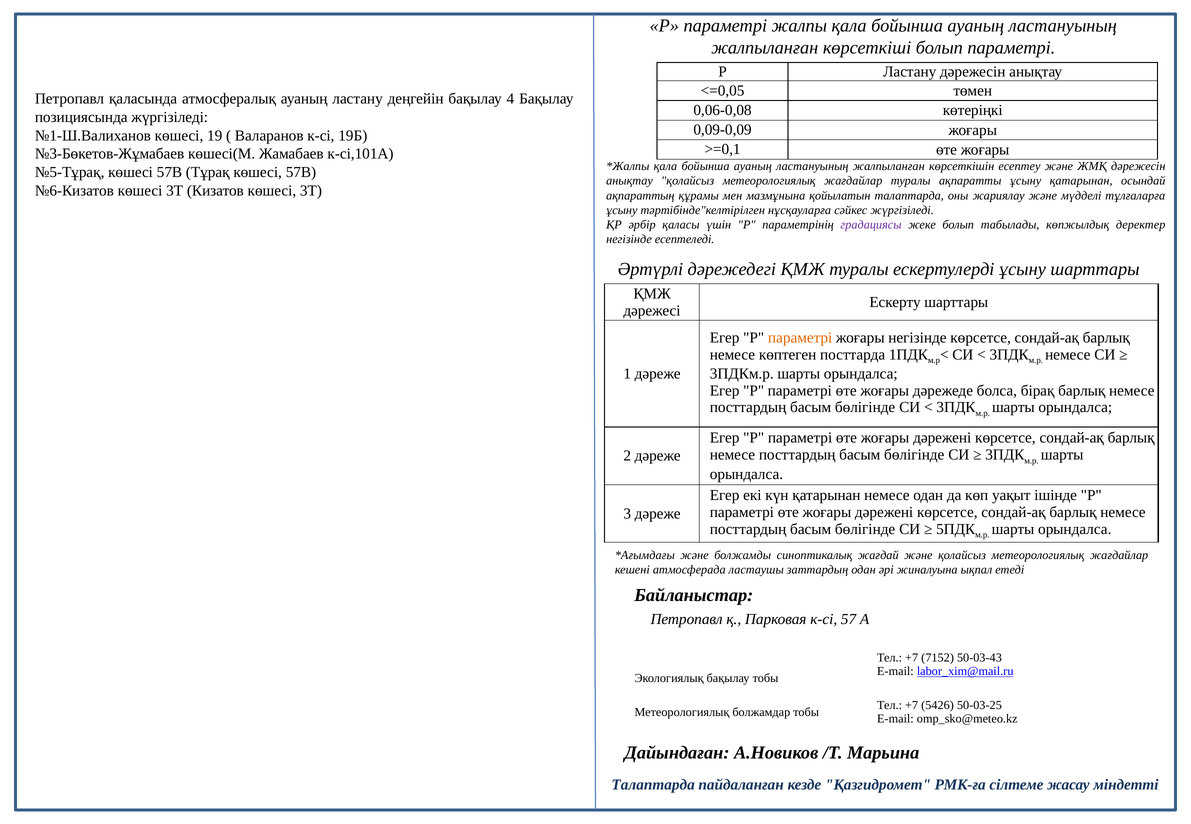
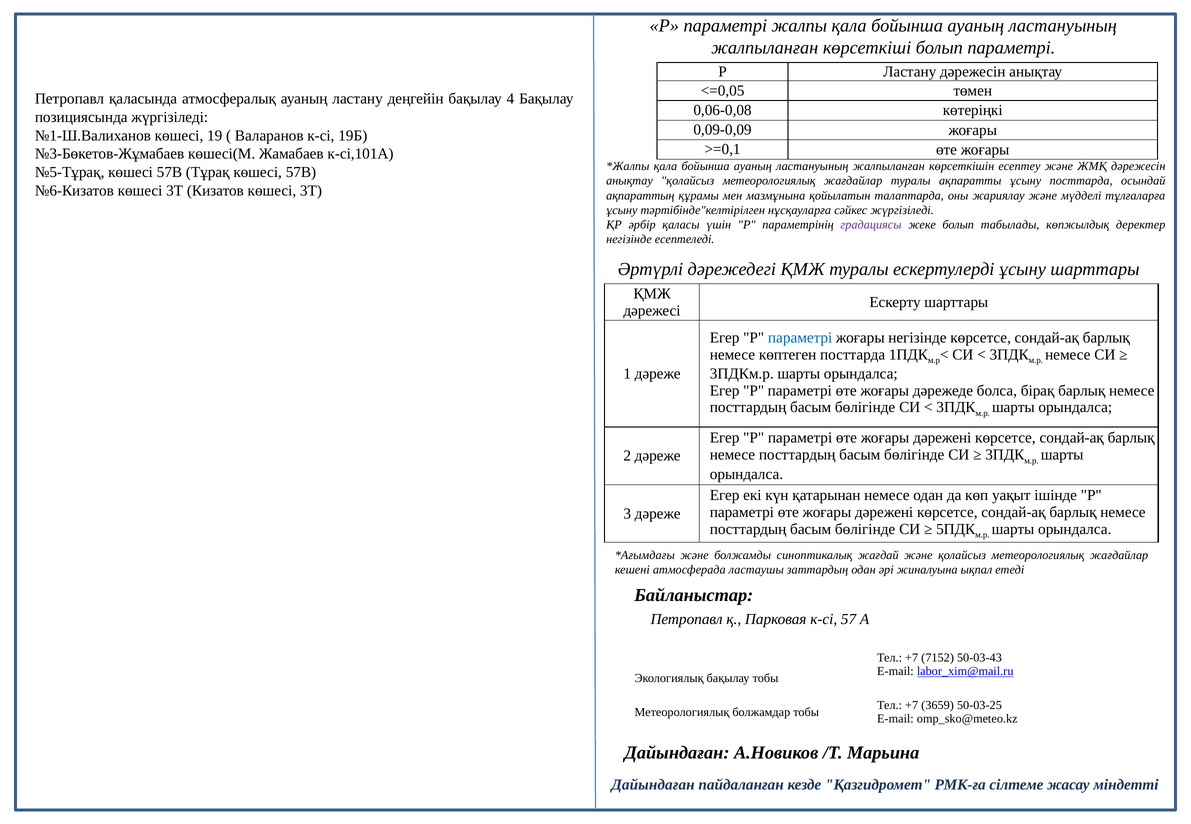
ұсыну қатарынан: қатарынан -> посттарда (1081, 181)
параметрі colour: orange -> blue (800, 338)
5426: 5426 -> 3659 (938, 706)
Талаптарда: Талаптарда -> Дайындаған (653, 785)
